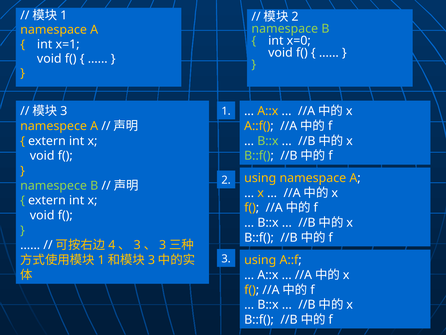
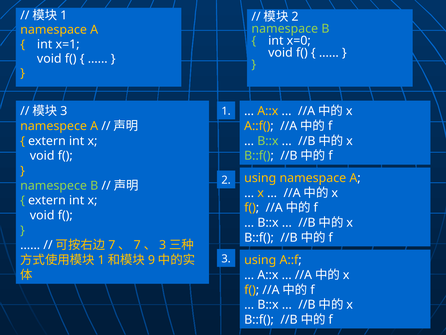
4: 4 -> 7 (112, 245)
3: 3 -> 7 (137, 245)
3: 3 -> 9 (151, 260)
